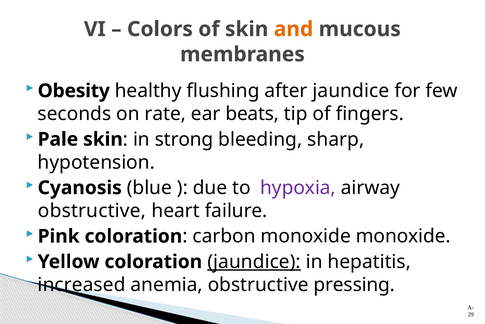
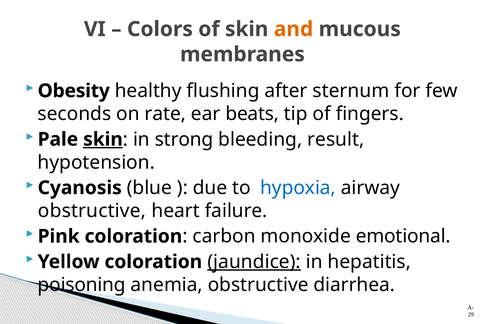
after jaundice: jaundice -> sternum (351, 91)
skin underline: none -> present (103, 139)
sharp: sharp -> result (336, 139)
hypoxia colour: purple -> blue (298, 187)
monoxide monoxide: monoxide -> emotional (403, 236)
increased: increased -> poisoning (82, 284)
pressing: pressing -> diarrhea (354, 284)
